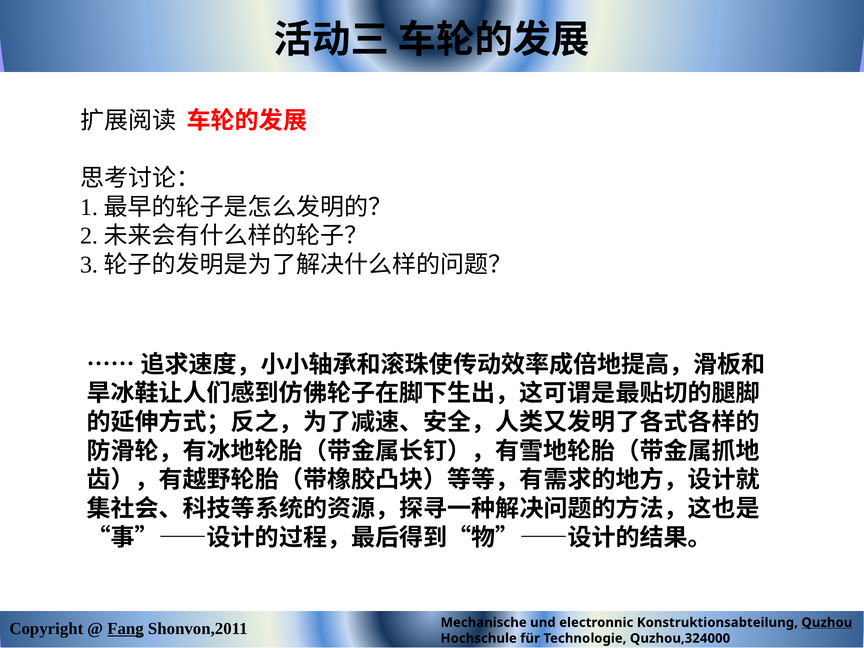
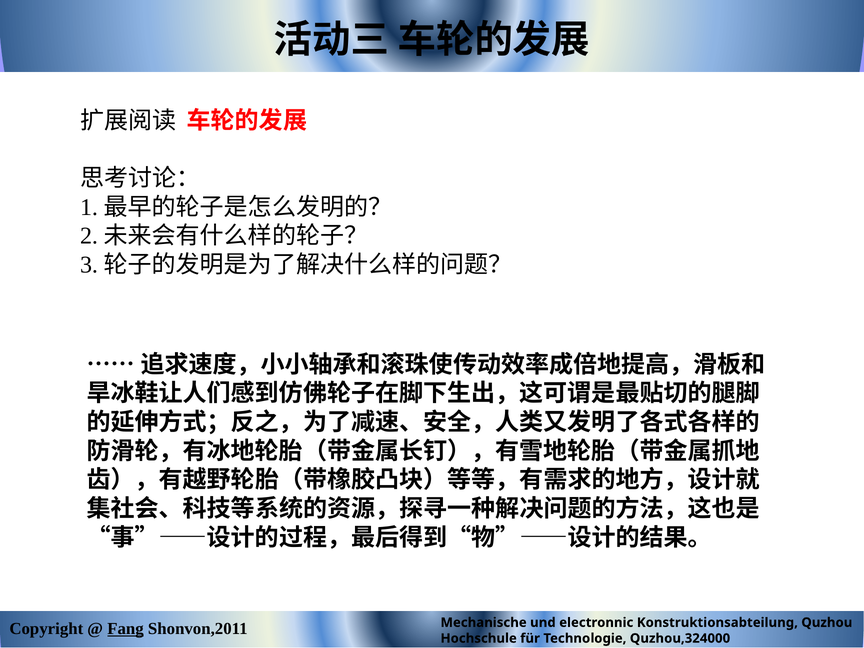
Quzhou underline: present -> none (827, 623)
